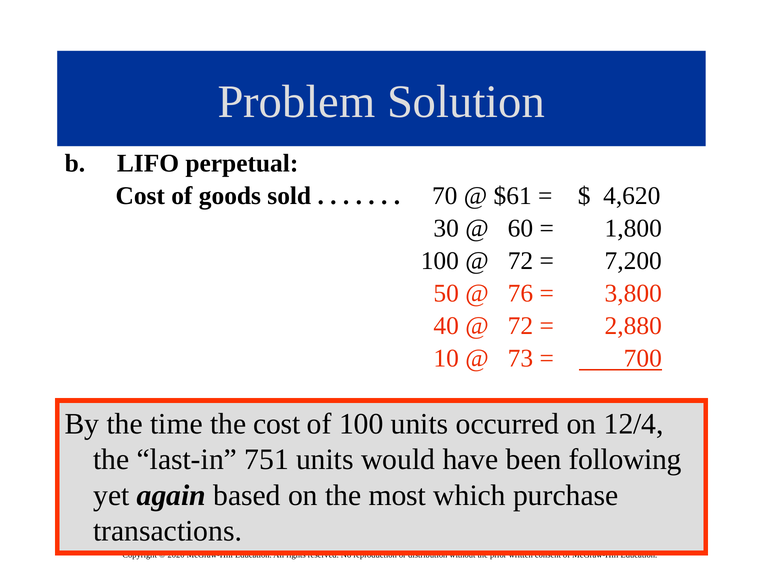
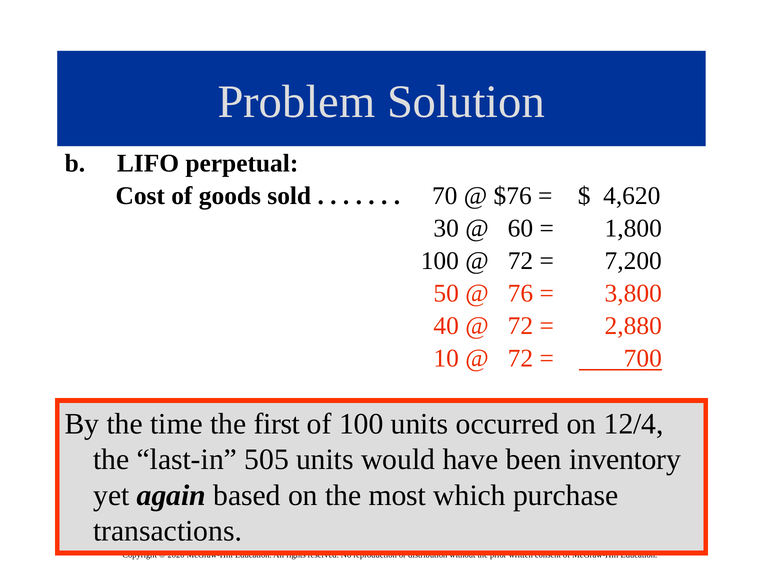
$61: $61 -> $76 (513, 196)
73: 73 -> 72 (520, 359)
the cost: cost -> first (277, 424)
751: 751 -> 505 (267, 460)
following: following -> inventory (625, 460)
